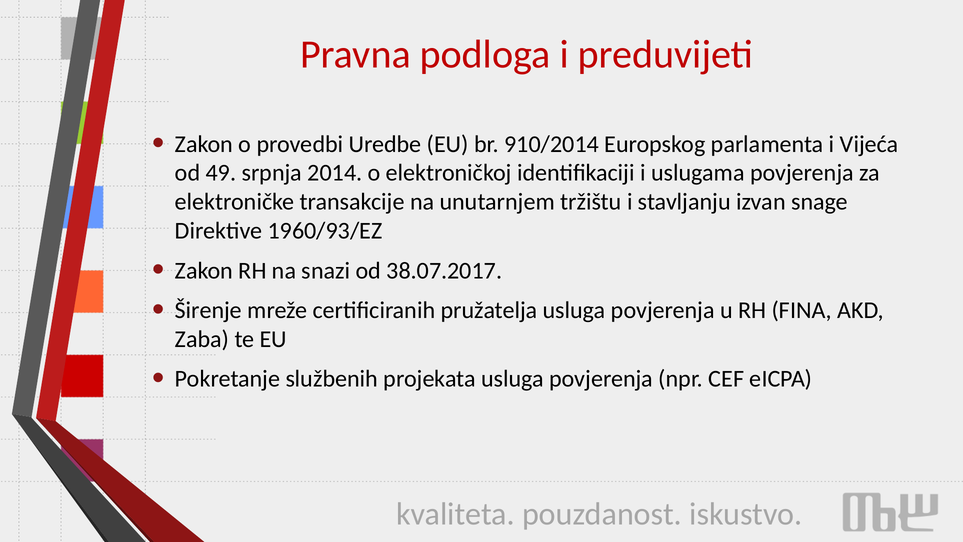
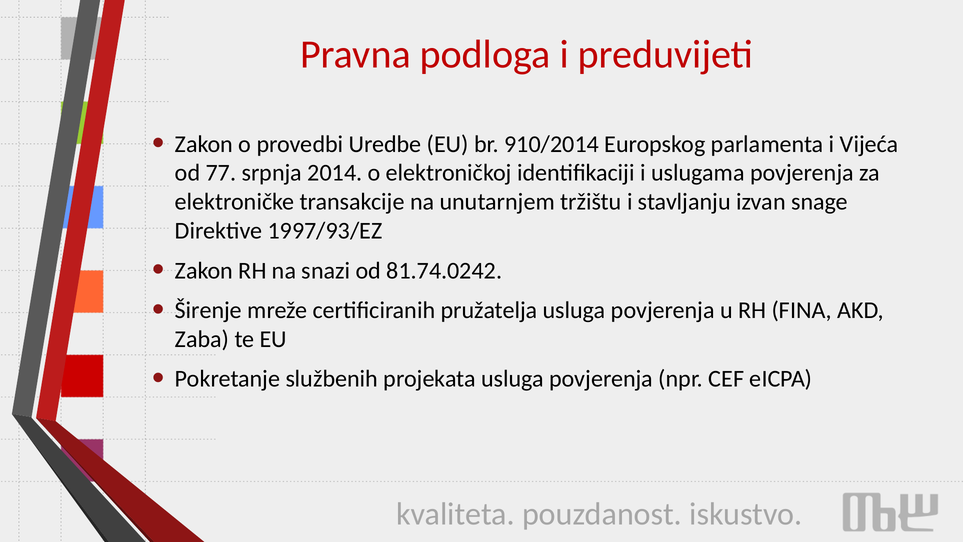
49: 49 -> 77 (221, 173)
1960/93/EZ: 1960/93/EZ -> 1997/93/EZ (325, 231)
38.07.2017: 38.07.2017 -> 81.74.0242 (444, 270)
